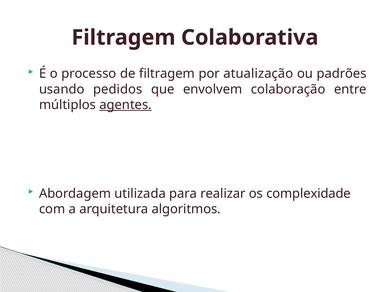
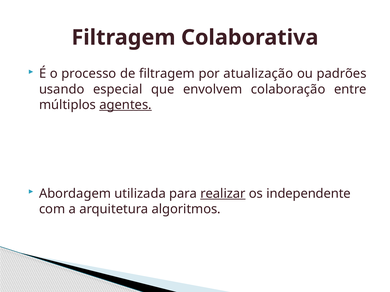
pedidos: pedidos -> especial (118, 89)
realizar underline: none -> present (223, 194)
complexidade: complexidade -> independente (309, 194)
